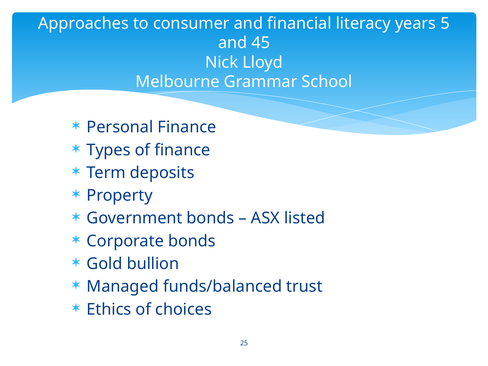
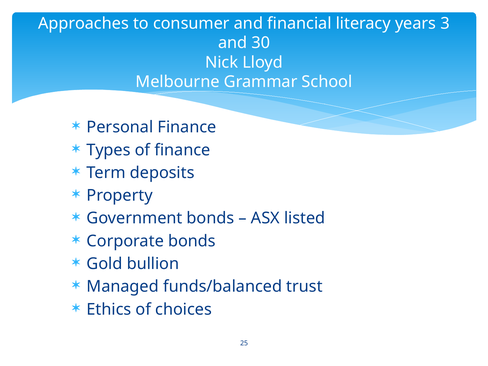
5: 5 -> 3 (445, 23)
45: 45 -> 30 (261, 43)
